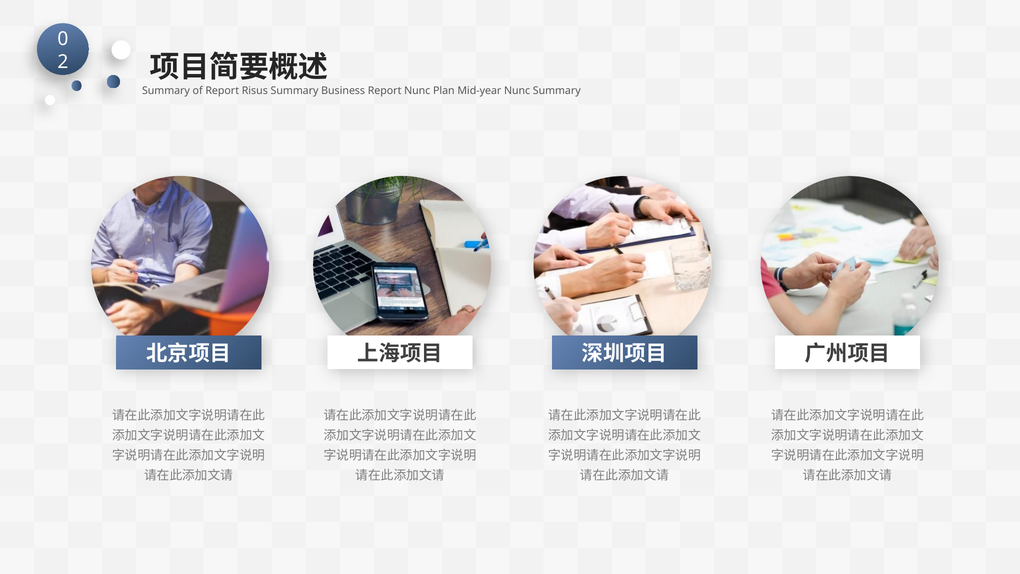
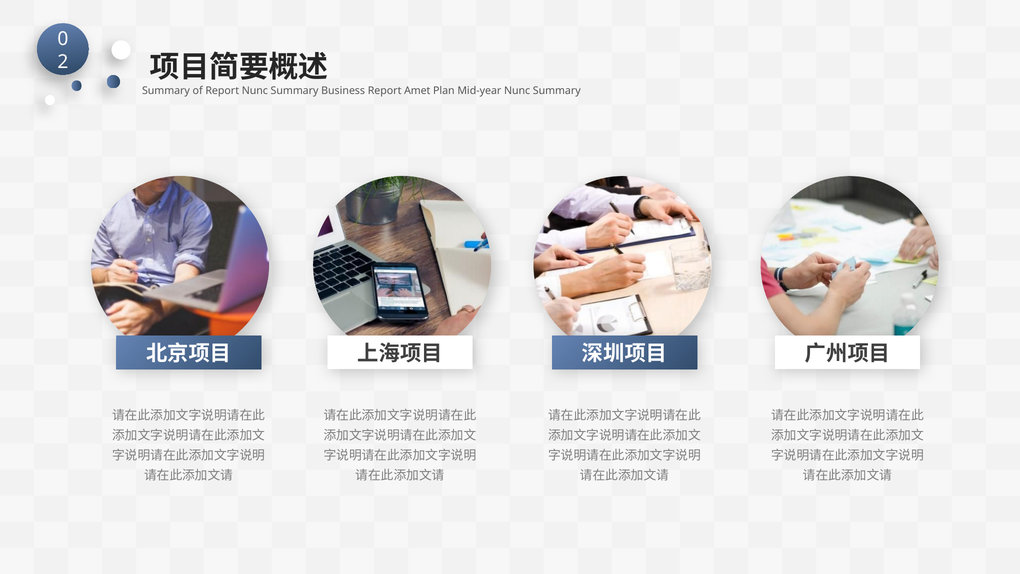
Report Risus: Risus -> Nunc (255, 91)
Report Nunc: Nunc -> Amet (417, 91)
